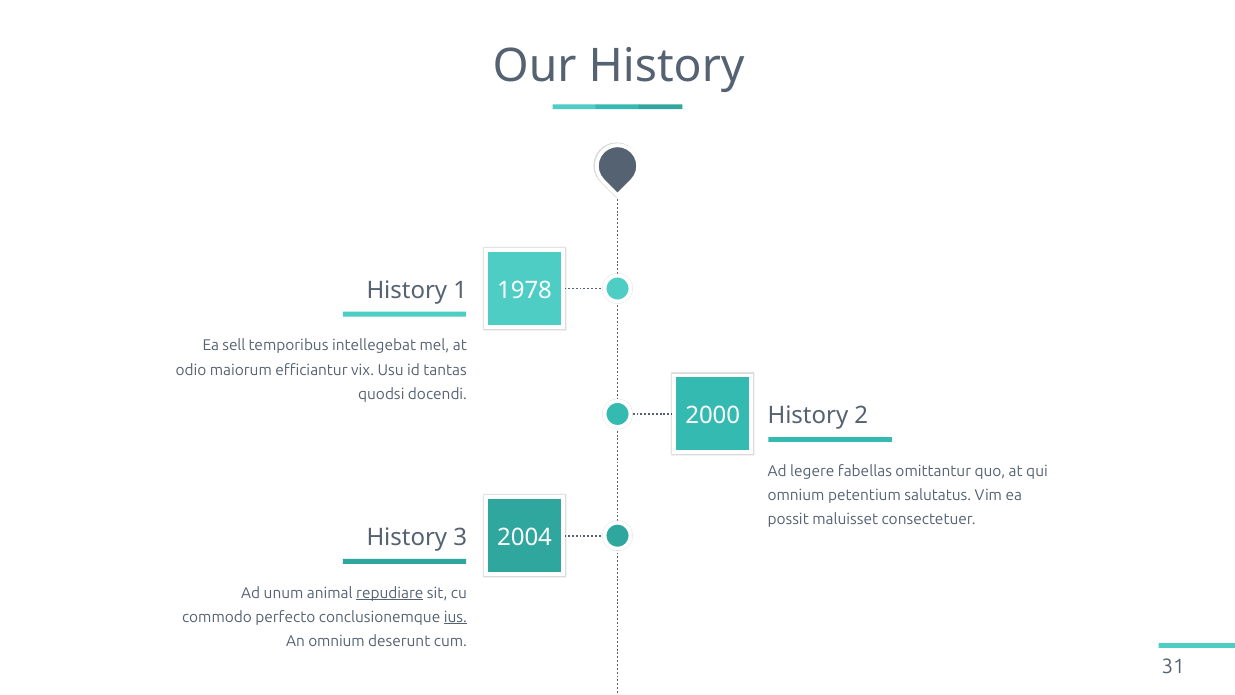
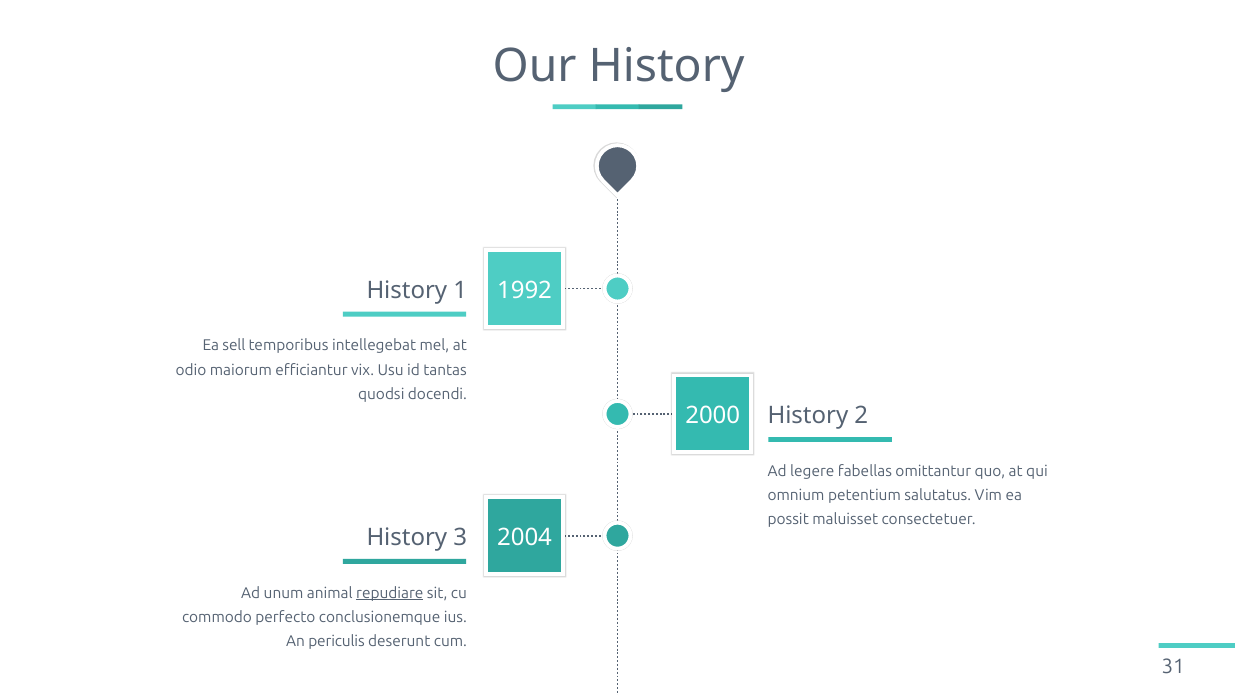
1978: 1978 -> 1992 (525, 290)
ius underline: present -> none (455, 617)
An omnium: omnium -> periculis (337, 641)
